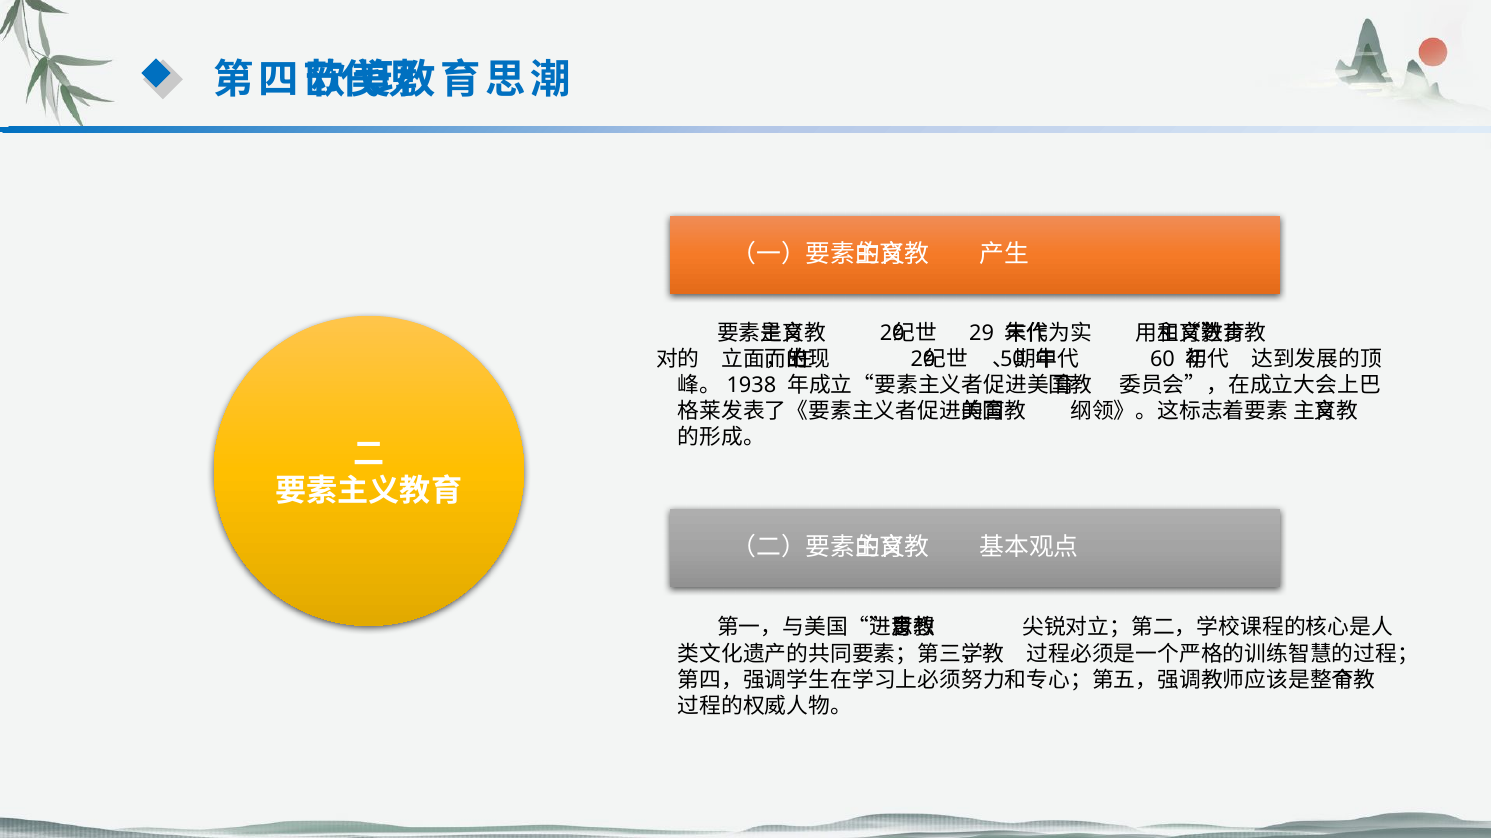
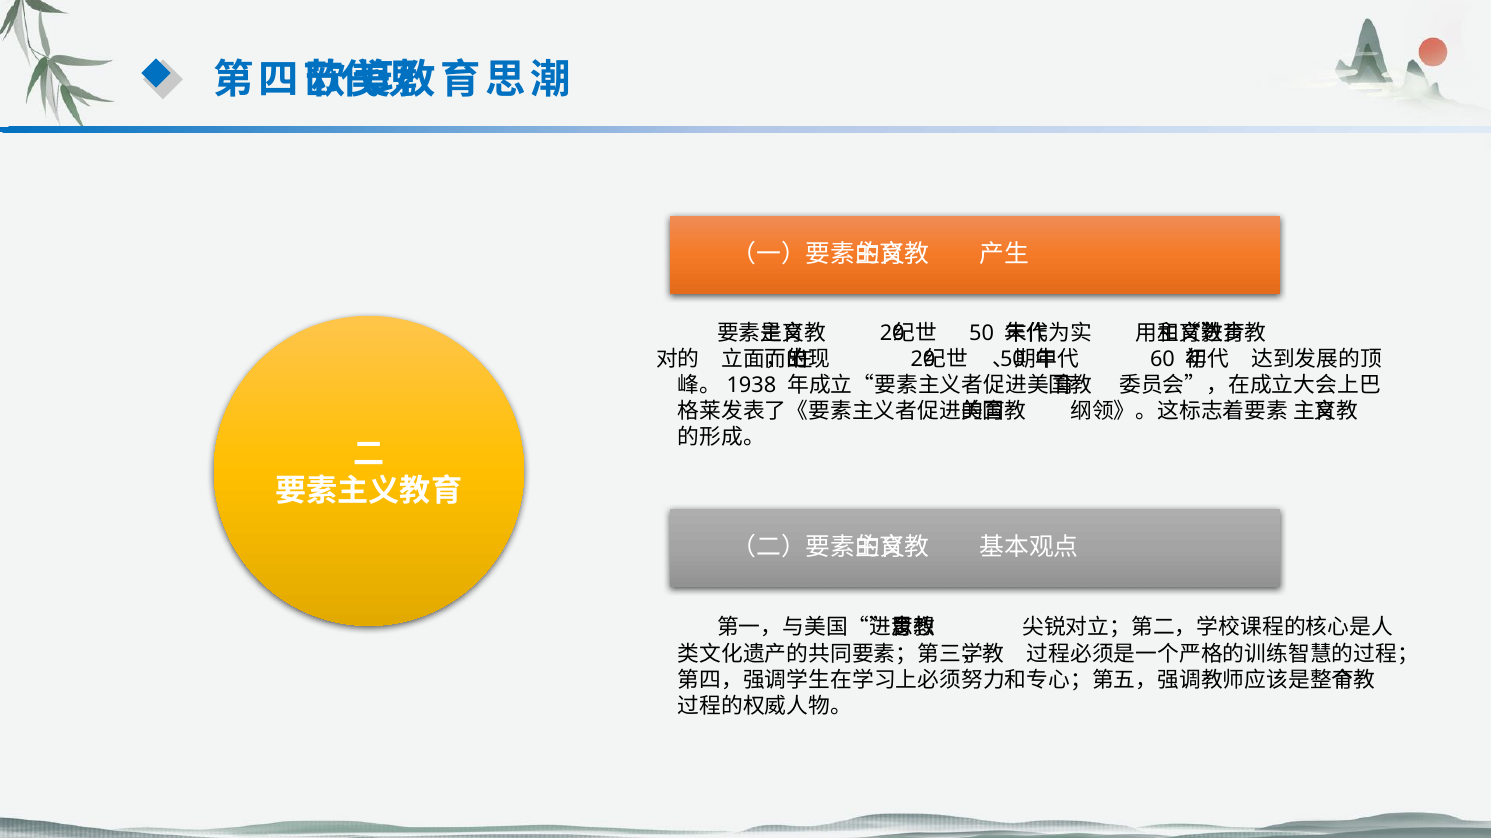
29: 29 -> 50 (982, 334)
